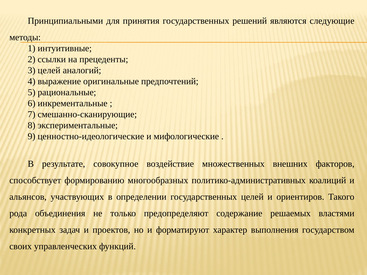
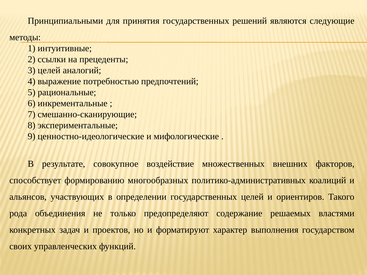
оригинальные: оригинальные -> потребностью (111, 81)
